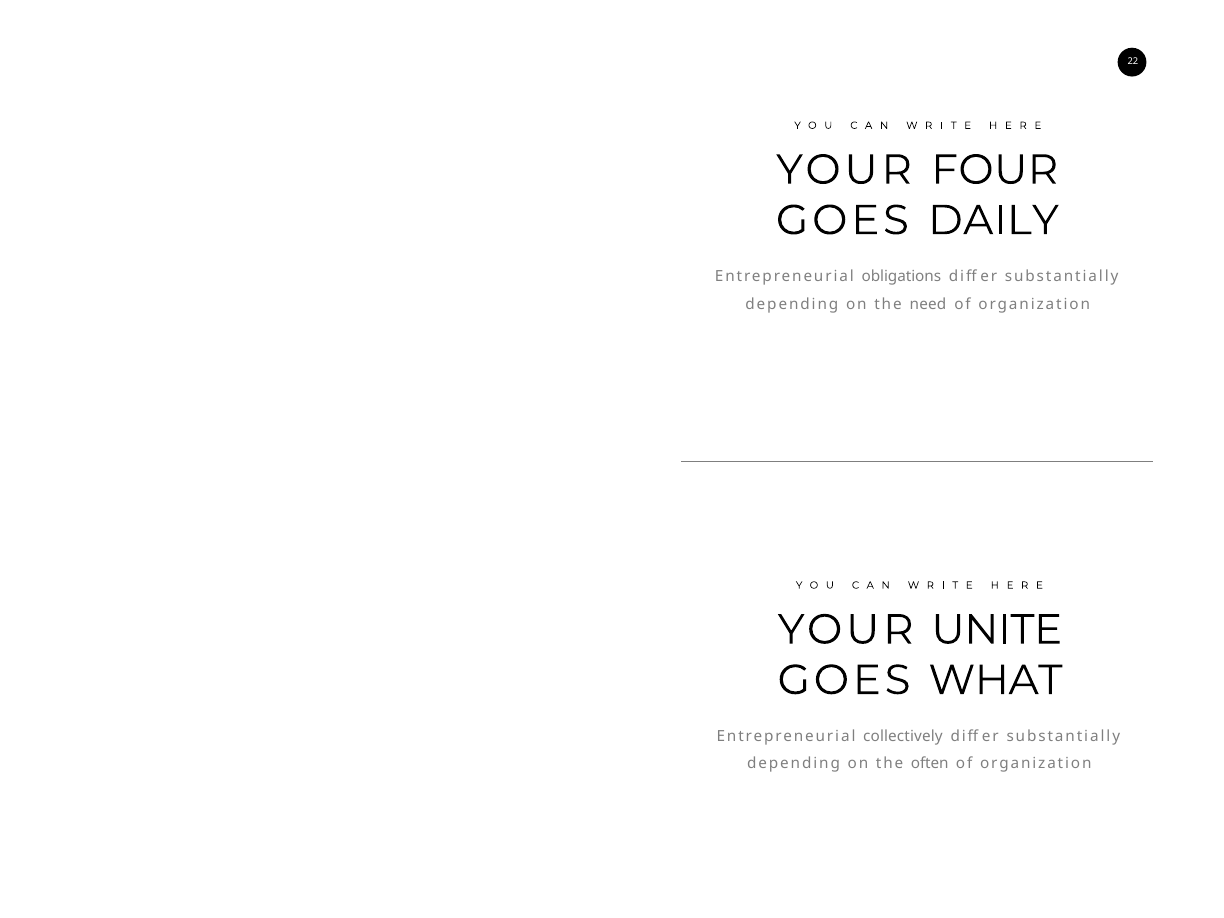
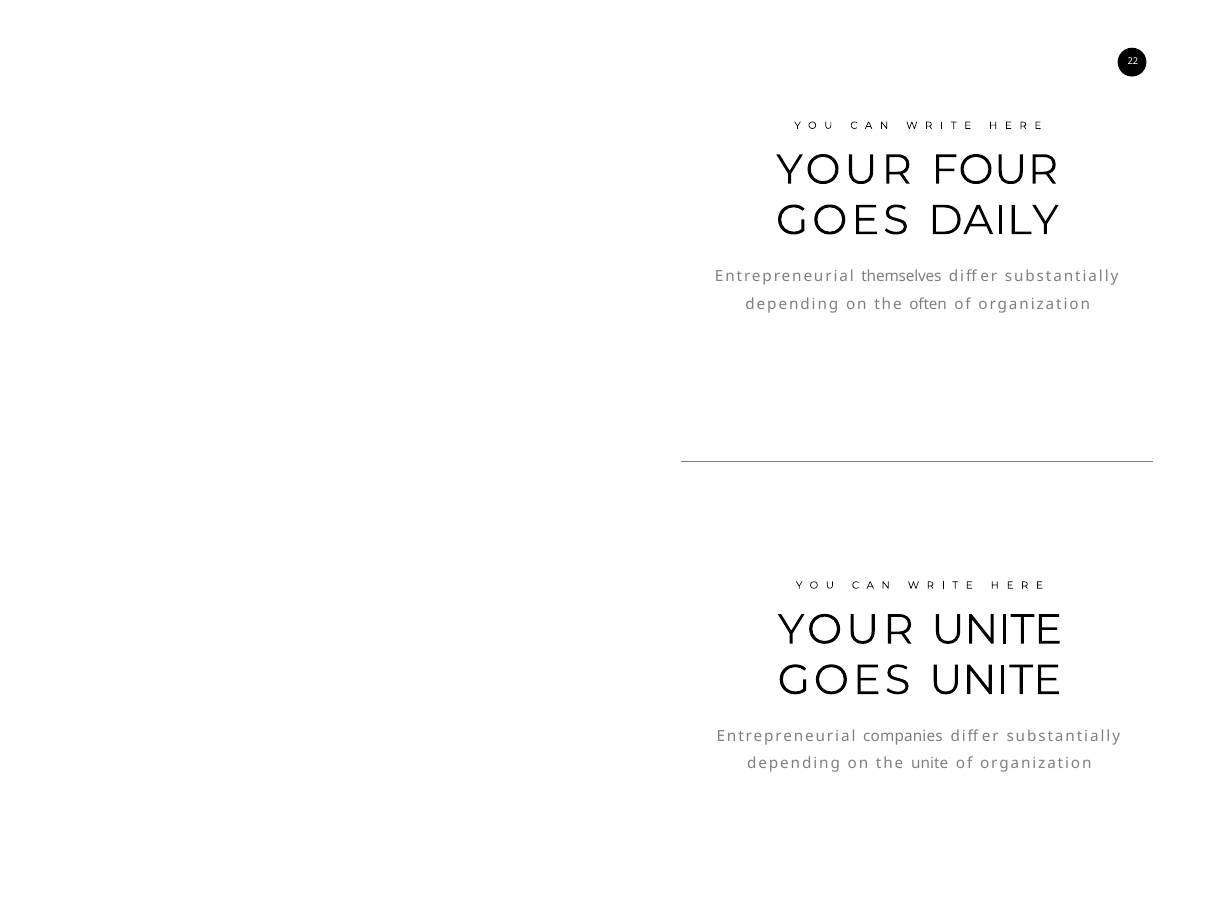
obligations: obligations -> themselves (901, 277)
need: need -> often (928, 304)
GOES WHAT: WHAT -> UNITE (995, 680)
collectively: collectively -> companies (903, 736)
the often: often -> unite (930, 764)
